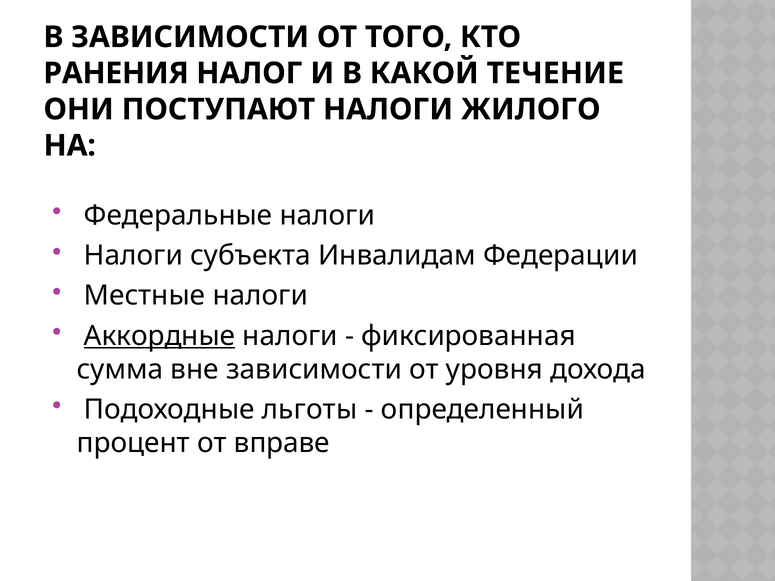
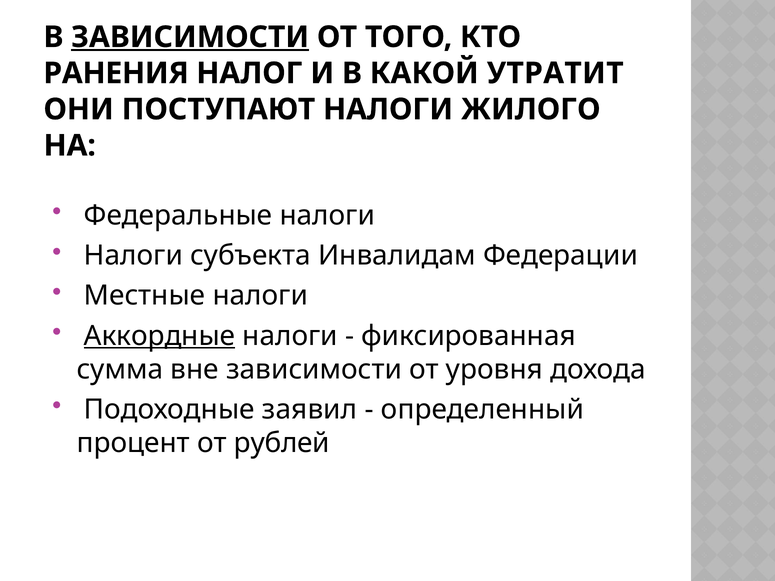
ЗАВИСИМОСТИ underline: none -> present (190, 37)
ТЕЧЕНИЕ: ТЕЧЕНИЕ -> УТРАТИТ (555, 73)
льготы: льготы -> заявил (310, 410)
вправе: вправе -> рублей (282, 443)
